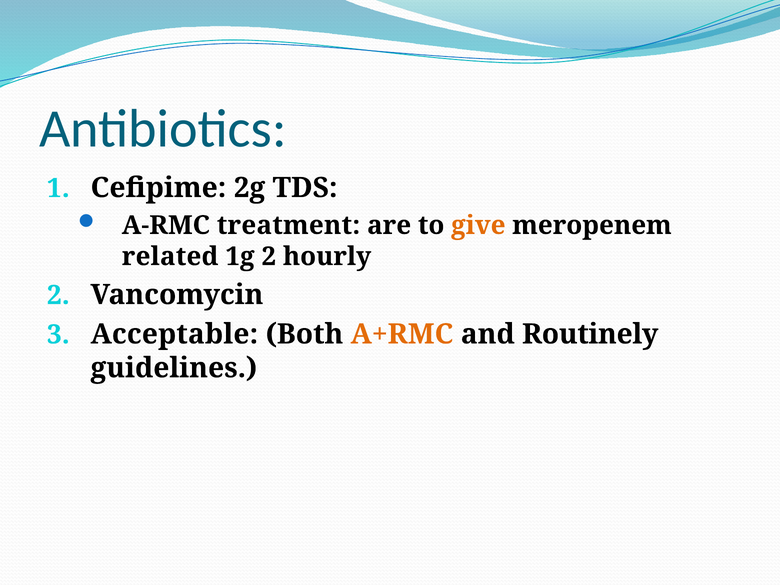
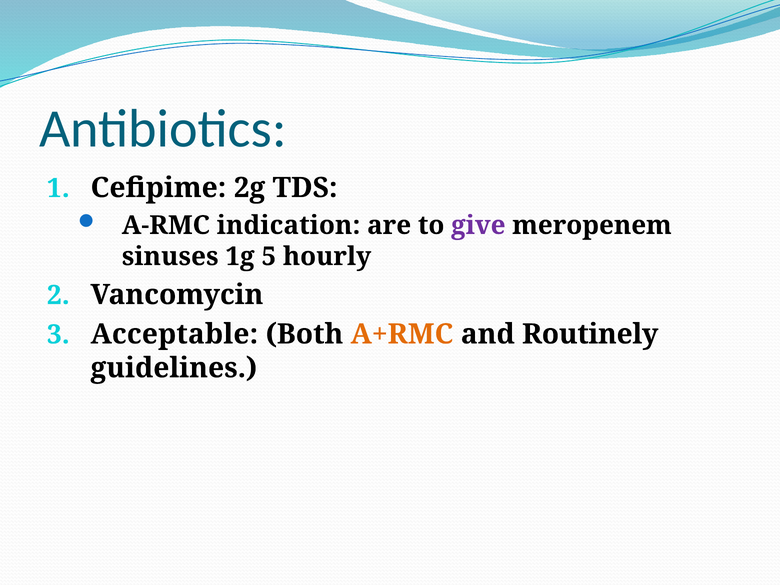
treatment: treatment -> indication (289, 225)
give colour: orange -> purple (478, 225)
related: related -> sinuses (170, 257)
1g 2: 2 -> 5 (269, 257)
